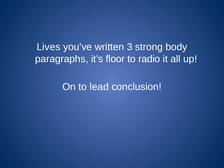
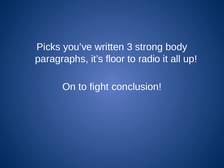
Lives: Lives -> Picks (49, 47)
lead: lead -> fight (99, 87)
